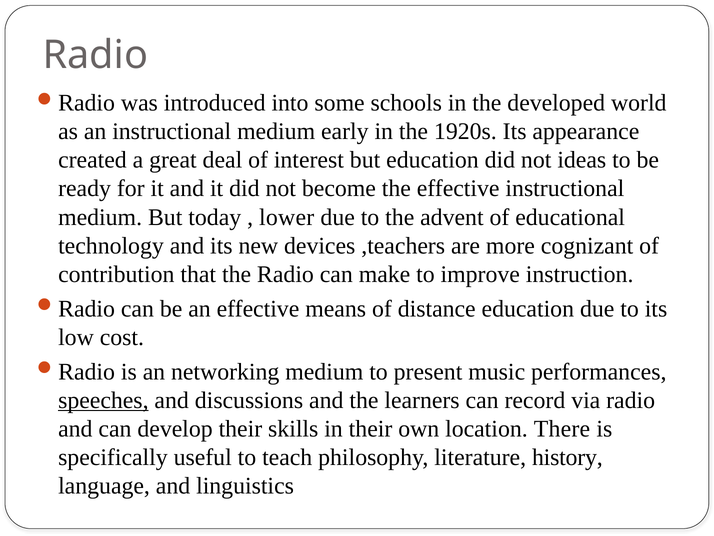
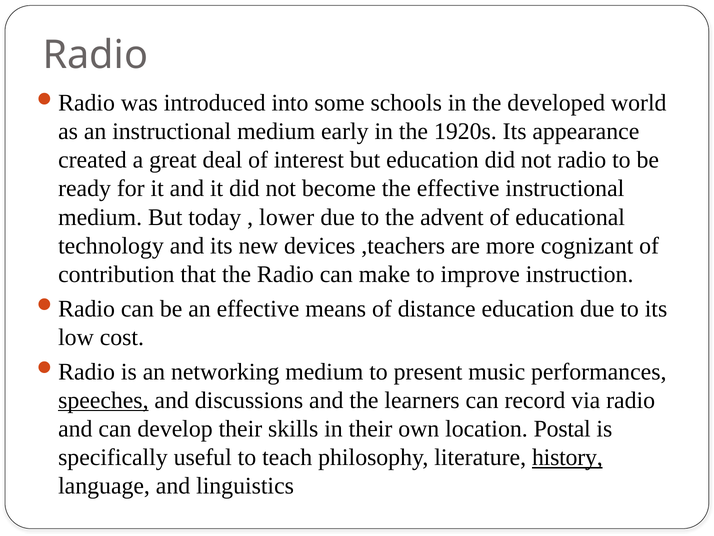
not ideas: ideas -> radio (582, 160)
There: There -> Postal (562, 428)
history underline: none -> present (567, 457)
